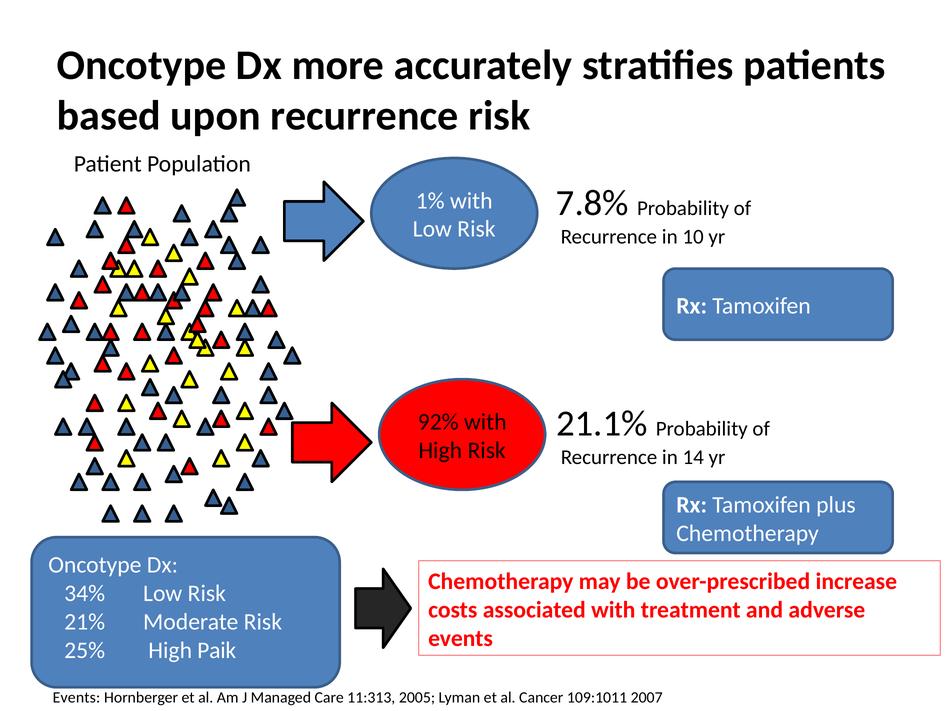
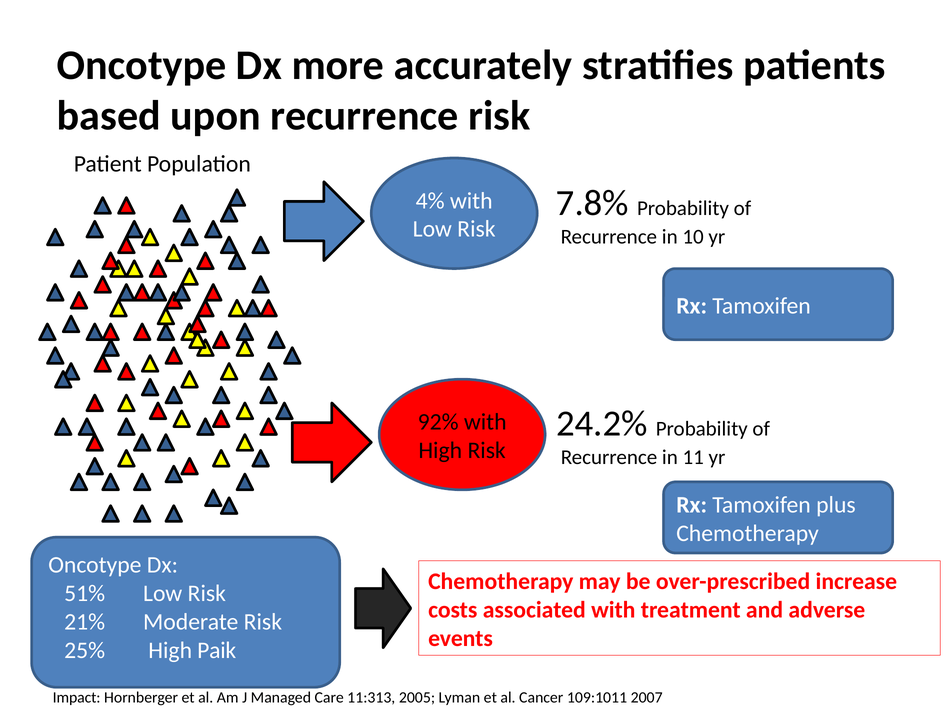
1%: 1% -> 4% (430, 201)
21.1%: 21.1% -> 24.2% (602, 424)
14: 14 -> 11 (693, 457)
34%: 34% -> 51% (85, 593)
Events: Events -> Impact (77, 698)
